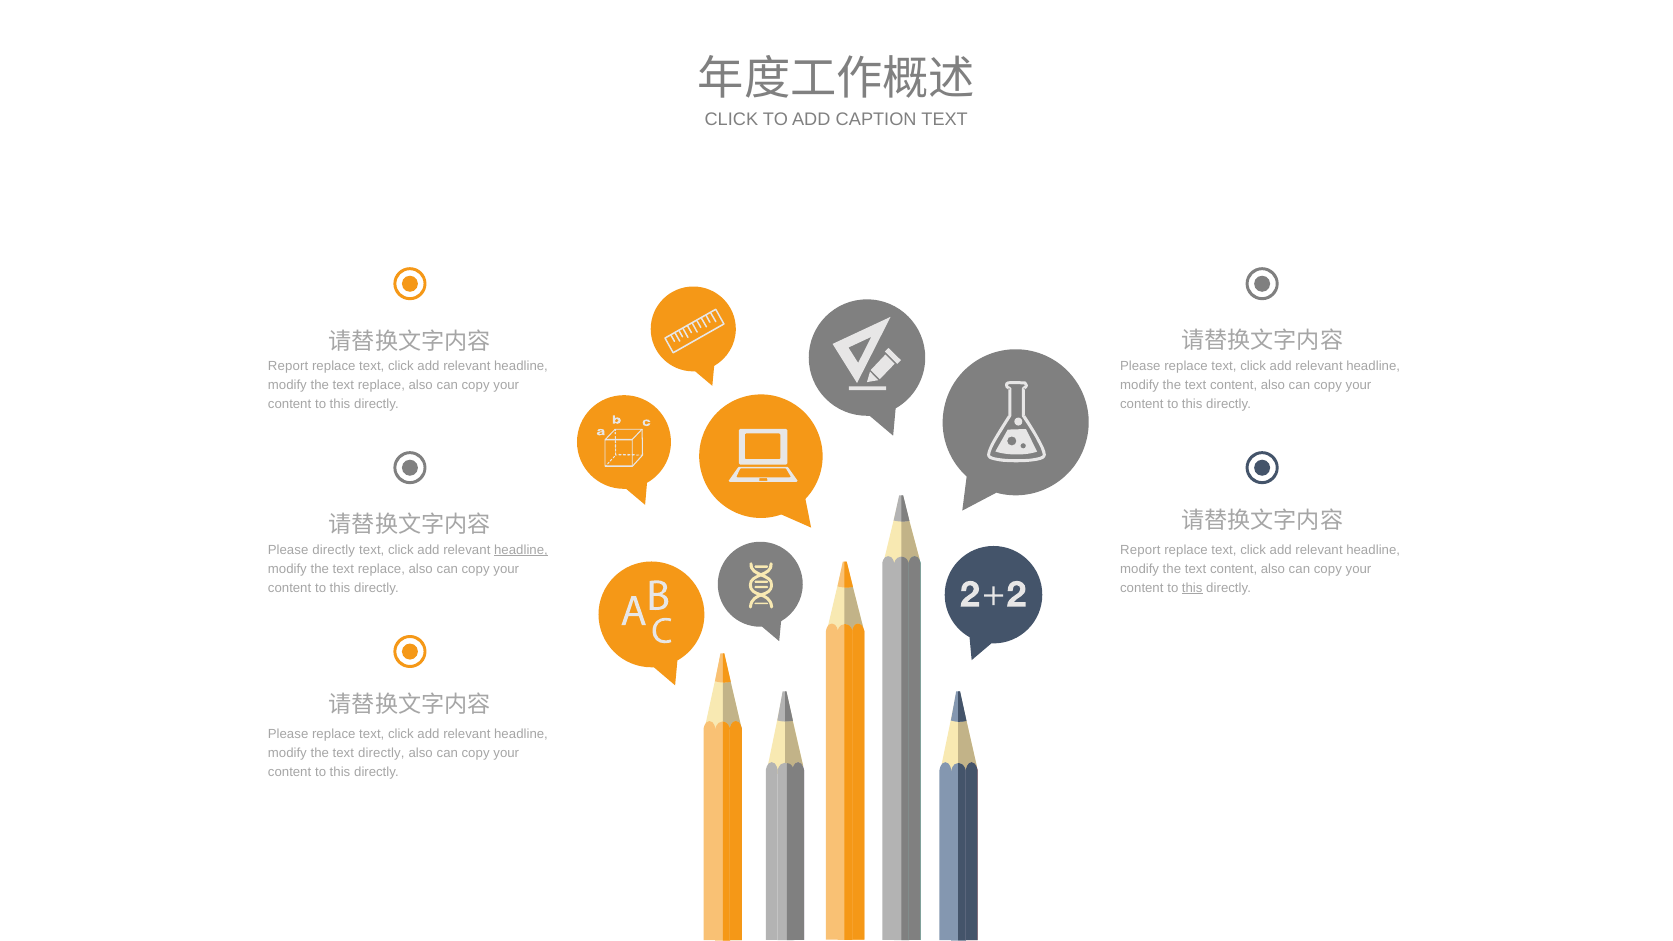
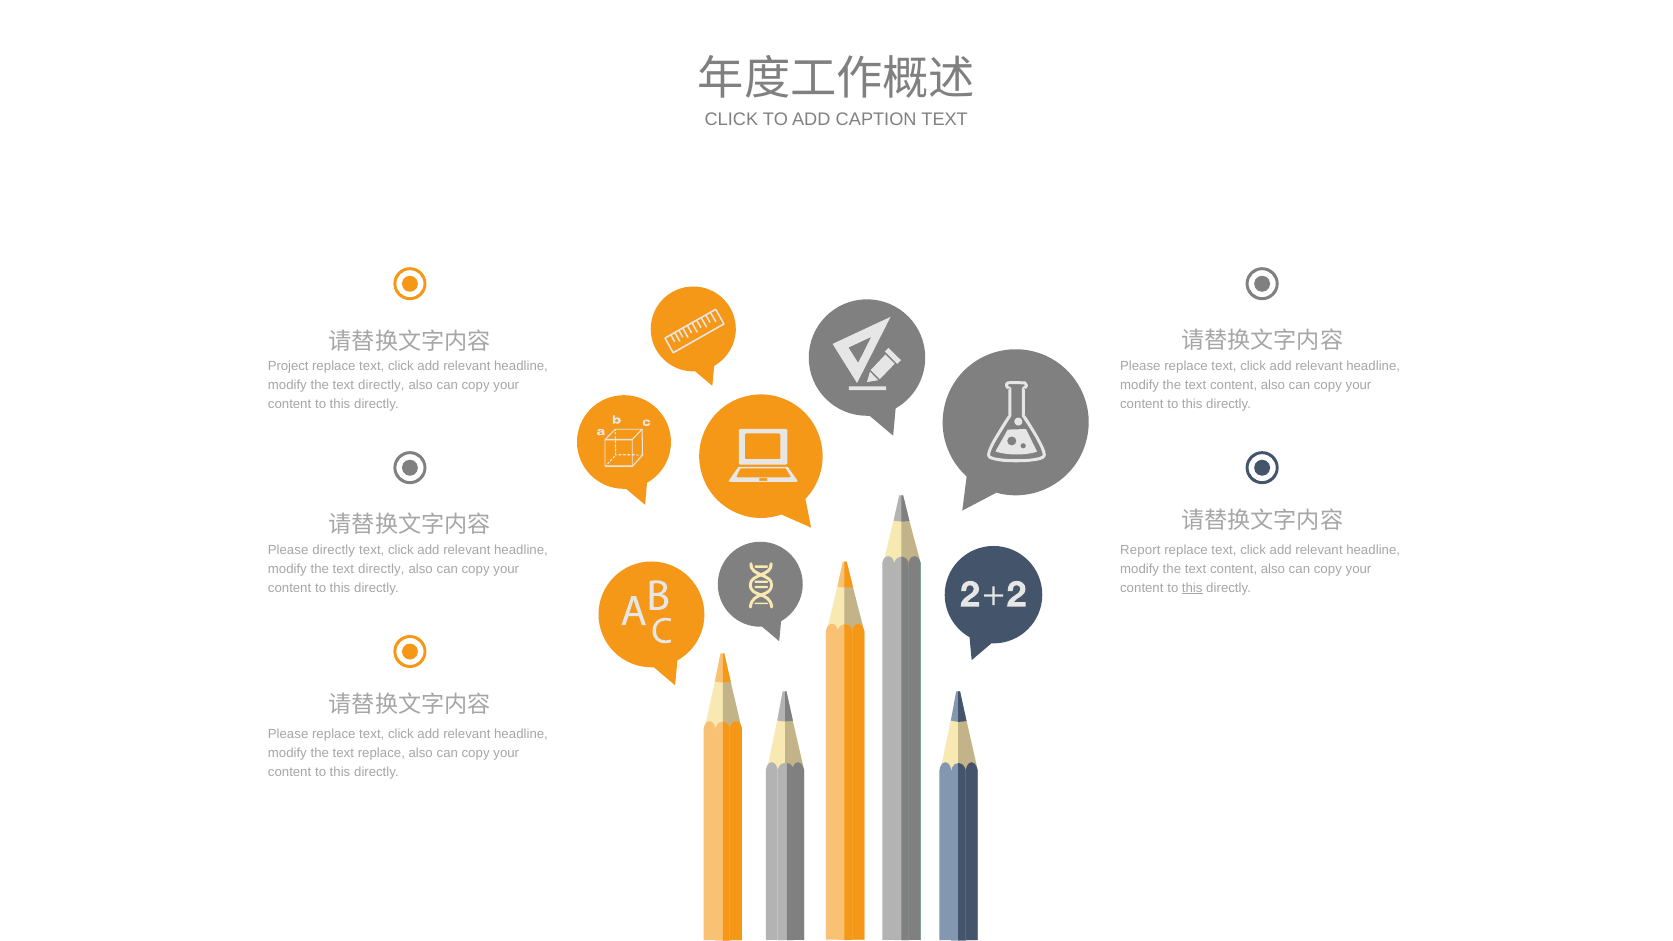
Report: Report -> Project (288, 366)
replace: replace -> directly (381, 385)
headline underline: present -> none (521, 550)
replace: replace -> directly (381, 569)
text directly: directly -> replace (381, 753)
